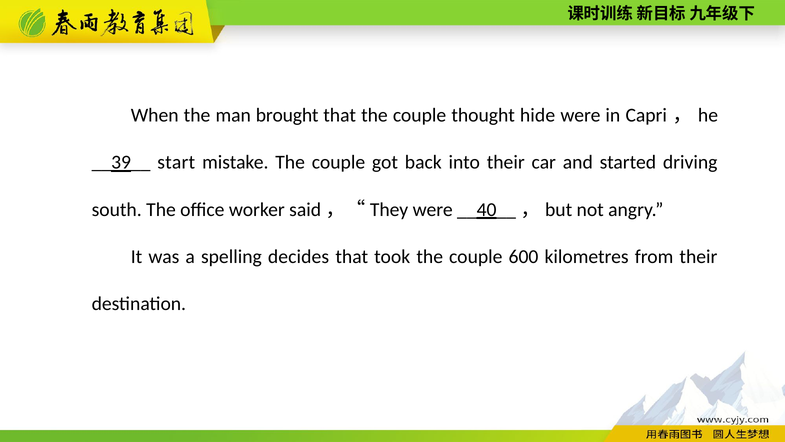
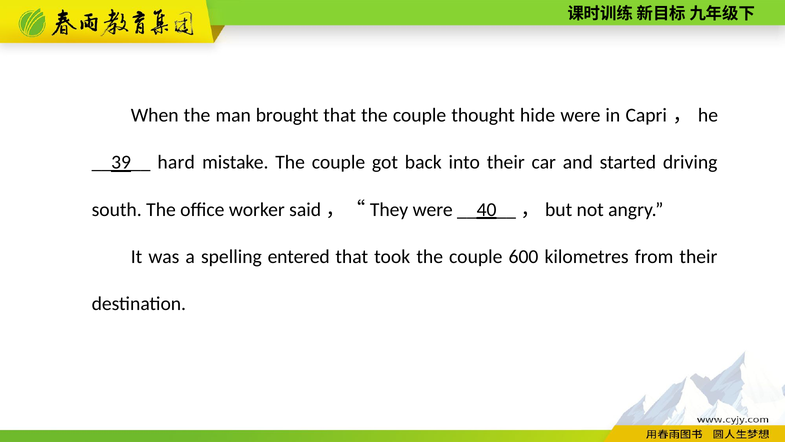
start: start -> hard (176, 162)
decides: decides -> entered (299, 256)
